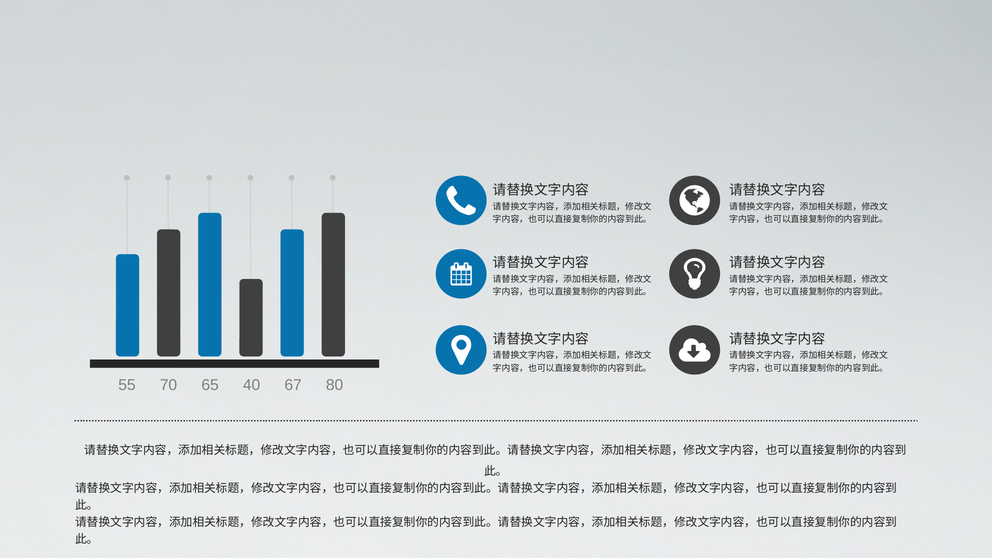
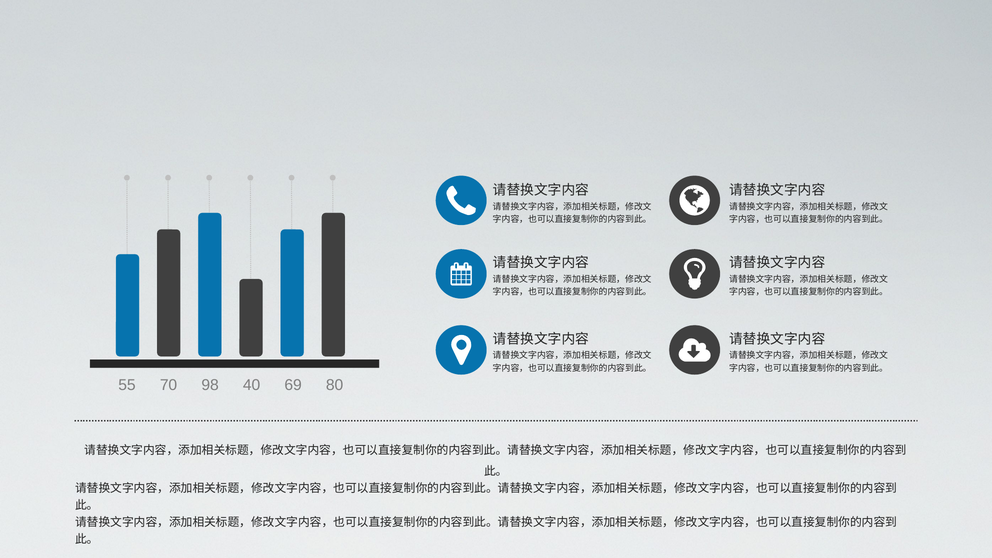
65: 65 -> 98 (210, 385)
67: 67 -> 69 (293, 385)
